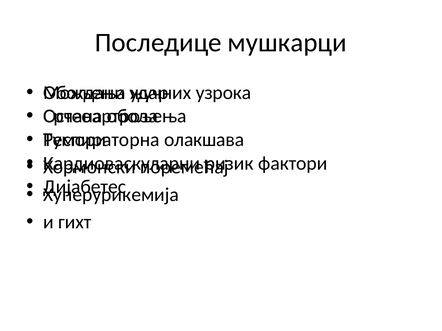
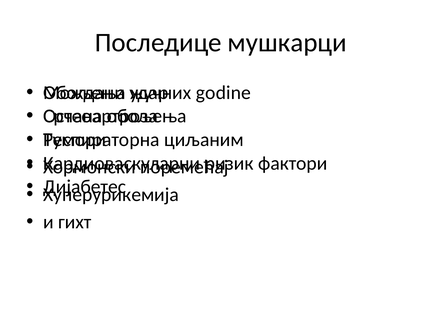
узрока: узрока -> godine (223, 93)
олакшава: олакшава -> циљаним (204, 140)
